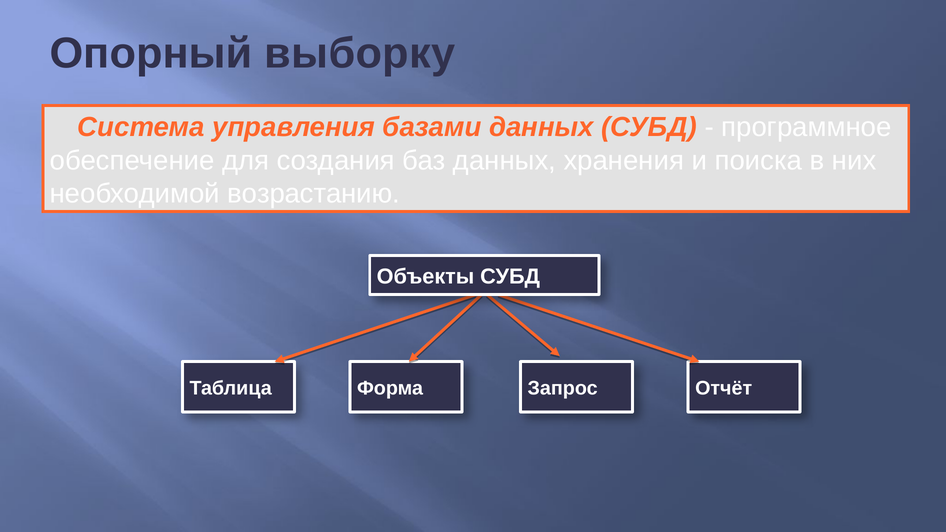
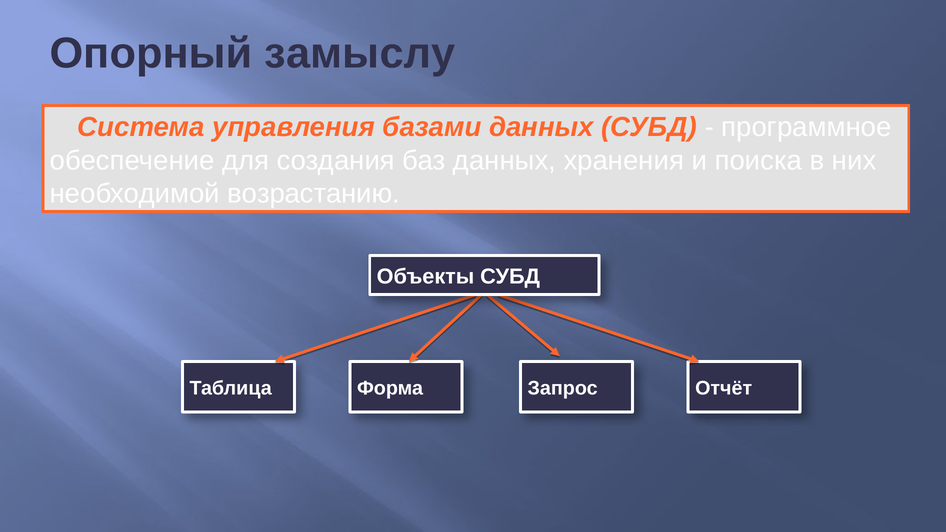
выборку: выборку -> замыслу (360, 53)
